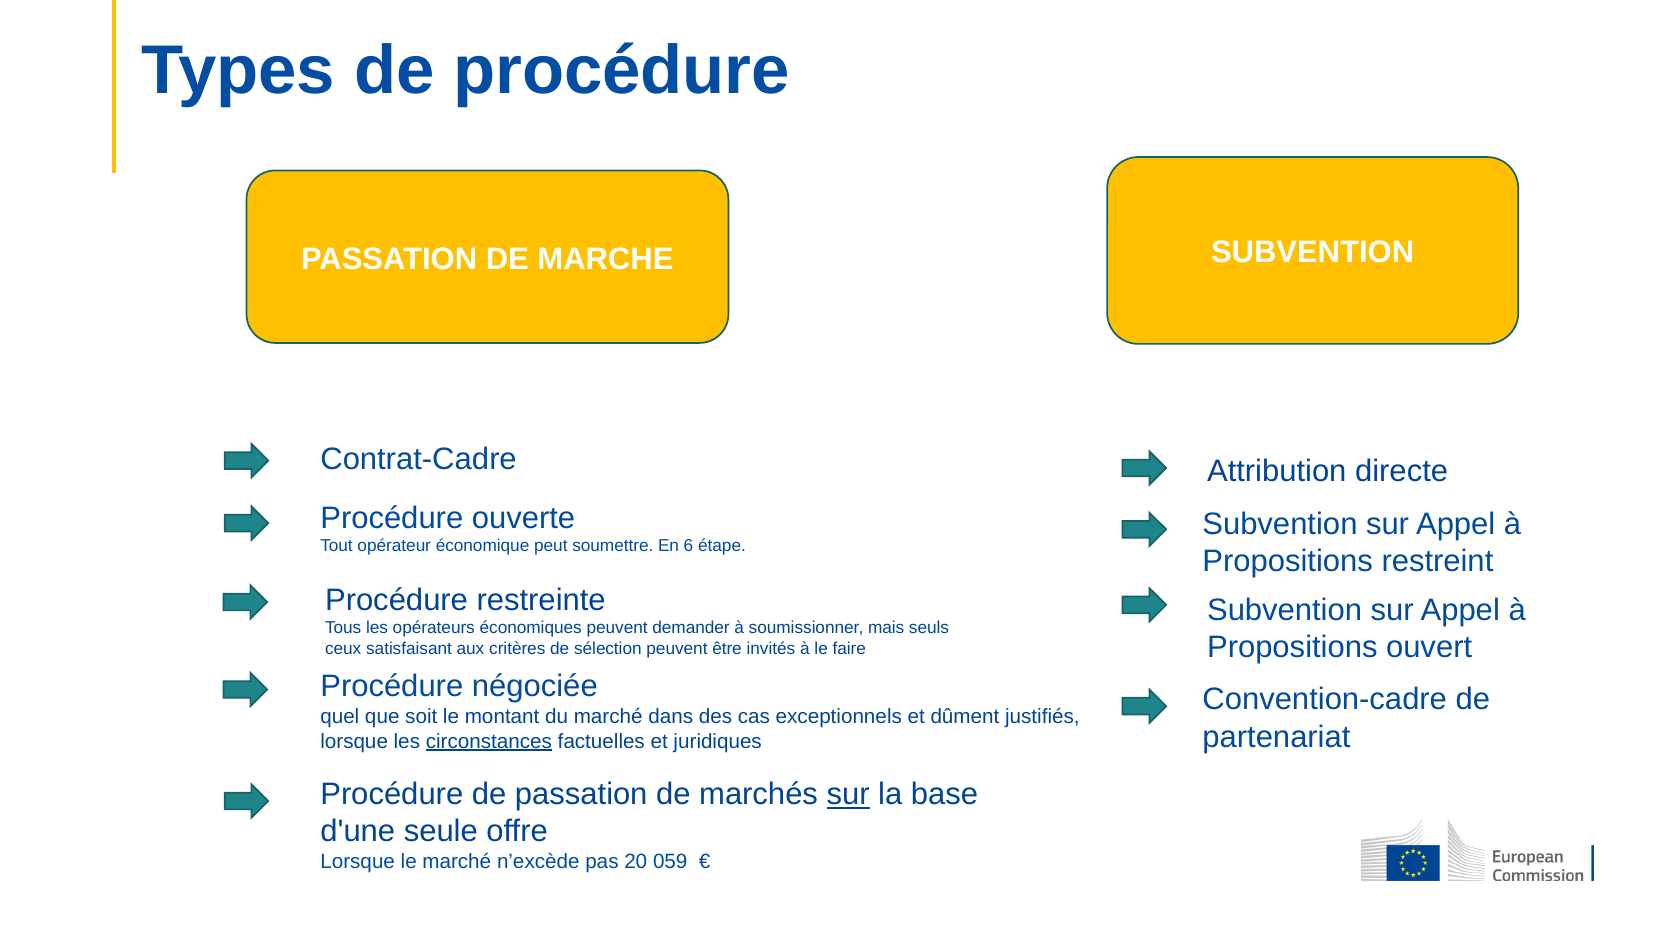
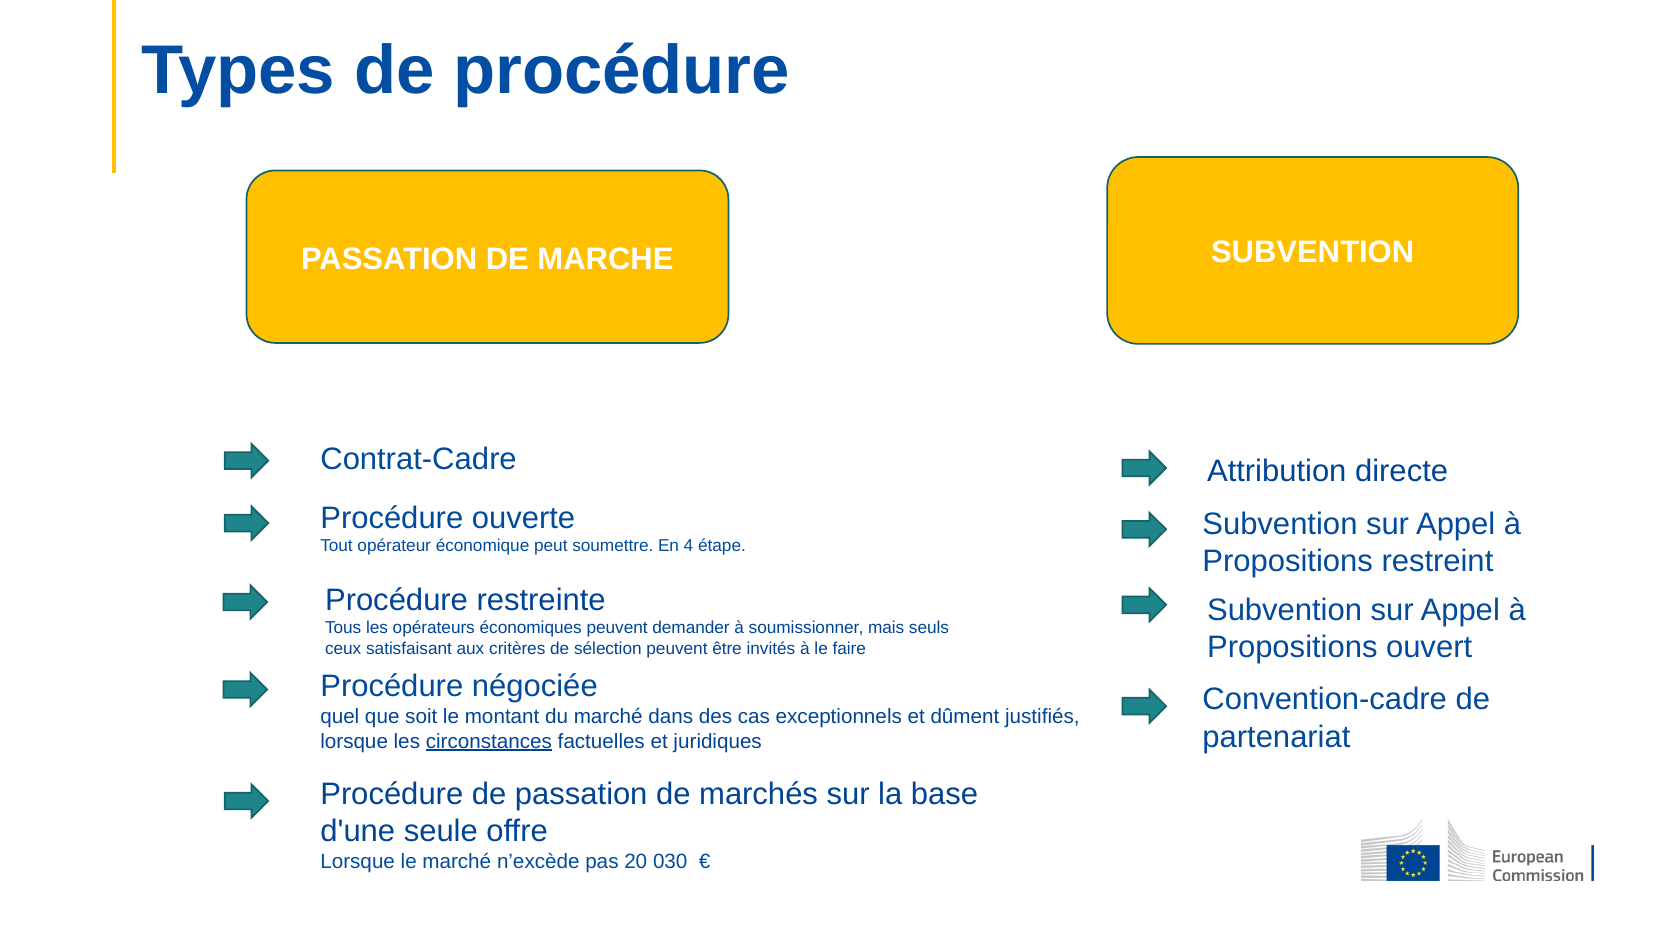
6: 6 -> 4 (689, 546)
sur underline: present -> none (848, 795)
059: 059 -> 030 (670, 862)
